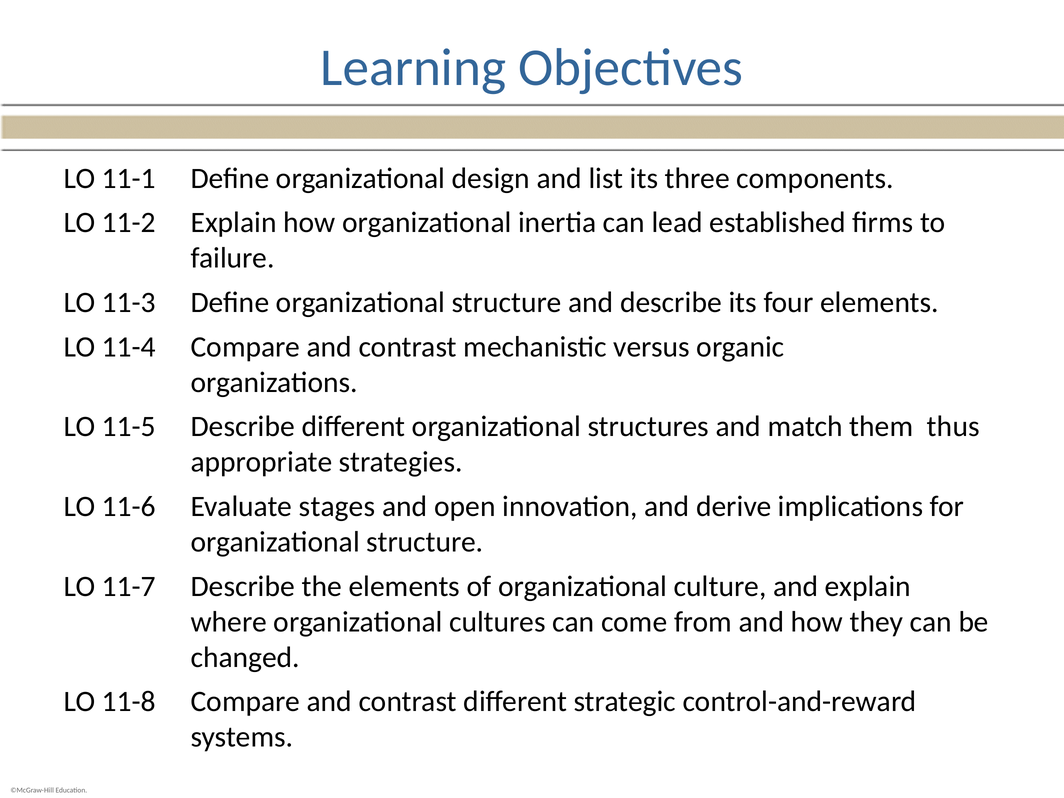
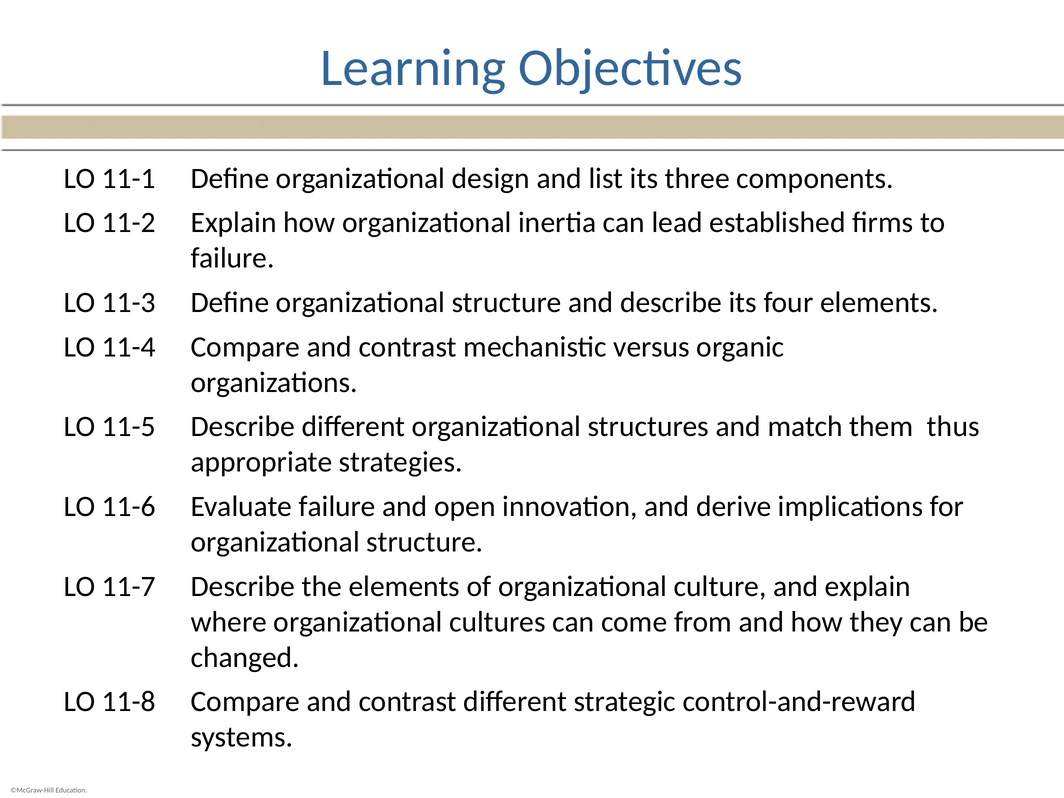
Evaluate stages: stages -> failure (337, 507)
